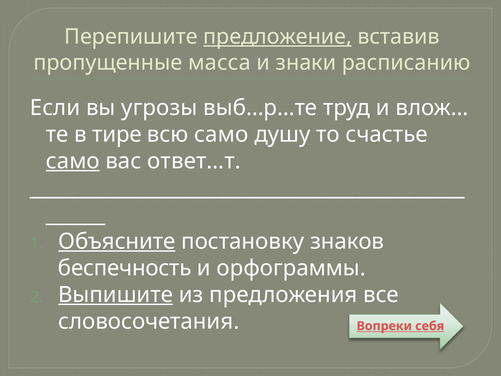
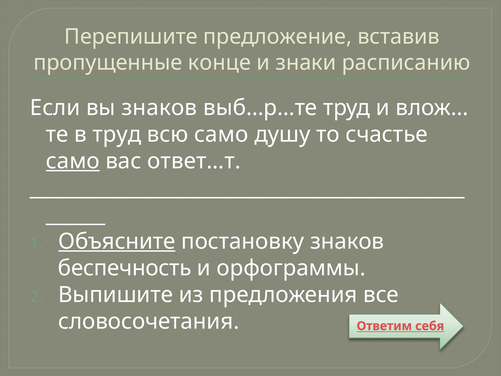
предложение underline: present -> none (278, 37)
масса: масса -> конце (219, 63)
вы угрозы: угрозы -> знаков (159, 108)
в тире: тире -> труд (117, 134)
Выпишите underline: present -> none (116, 295)
Вопреки: Вопреки -> Ответим (384, 326)
